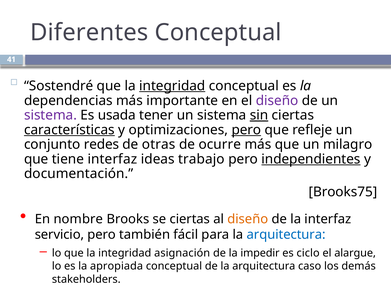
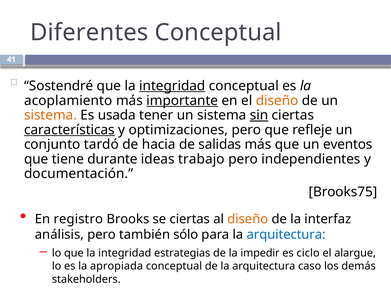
dependencias: dependencias -> acoplamiento (68, 101)
importante underline: none -> present (182, 101)
diseño colour: purple -> orange (277, 101)
sistema colour: purple -> orange (50, 115)
pero underline: present -> none (246, 130)
redes: redes -> tardó (101, 145)
otras: otras -> hacia (159, 145)
ocurre: ocurre -> salidas (220, 145)
milagro: milagro -> eventos (348, 145)
tiene interfaz: interfaz -> durante (112, 159)
independientes underline: present -> none (311, 159)
nombre: nombre -> registro (78, 219)
servicio: servicio -> análisis (59, 235)
fácil: fácil -> sólo (186, 235)
asignación: asignación -> estrategias (182, 253)
